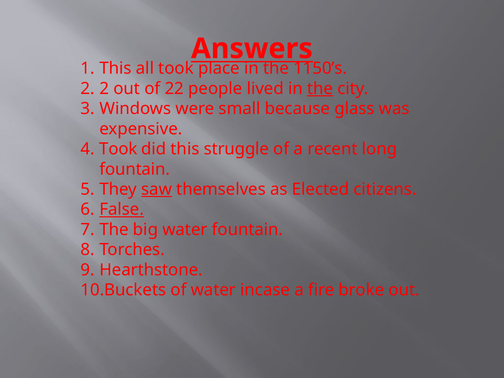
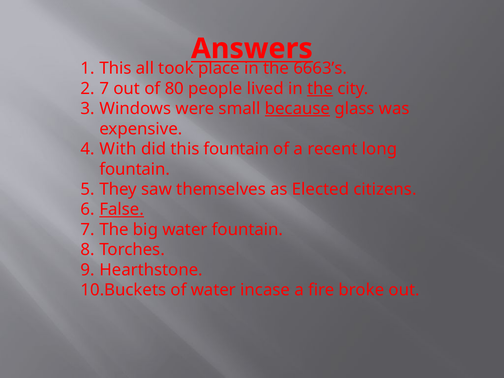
1150’s: 1150’s -> 6663’s (320, 68)
2: 2 -> 7 (104, 88)
22: 22 -> 80 (174, 88)
because underline: none -> present (297, 109)
Took: Took -> With (118, 149)
this struggle: struggle -> fountain (236, 149)
saw underline: present -> none (157, 189)
